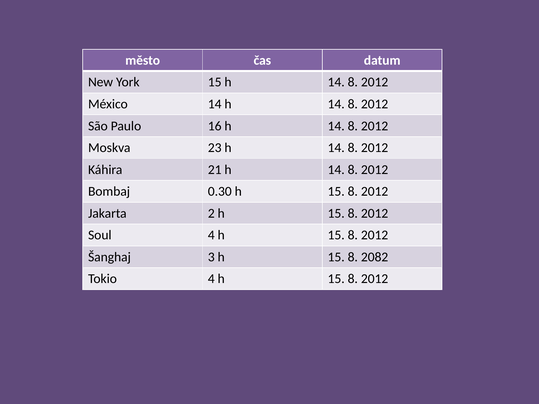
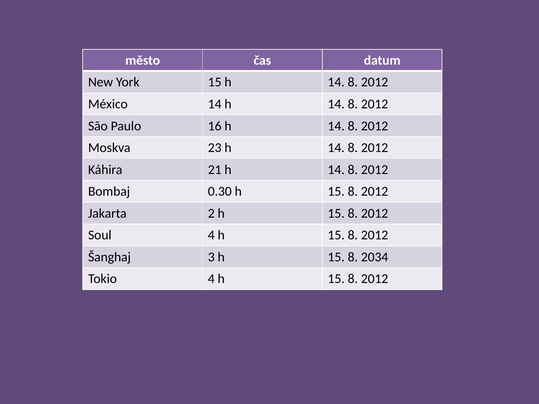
2082: 2082 -> 2034 (375, 257)
